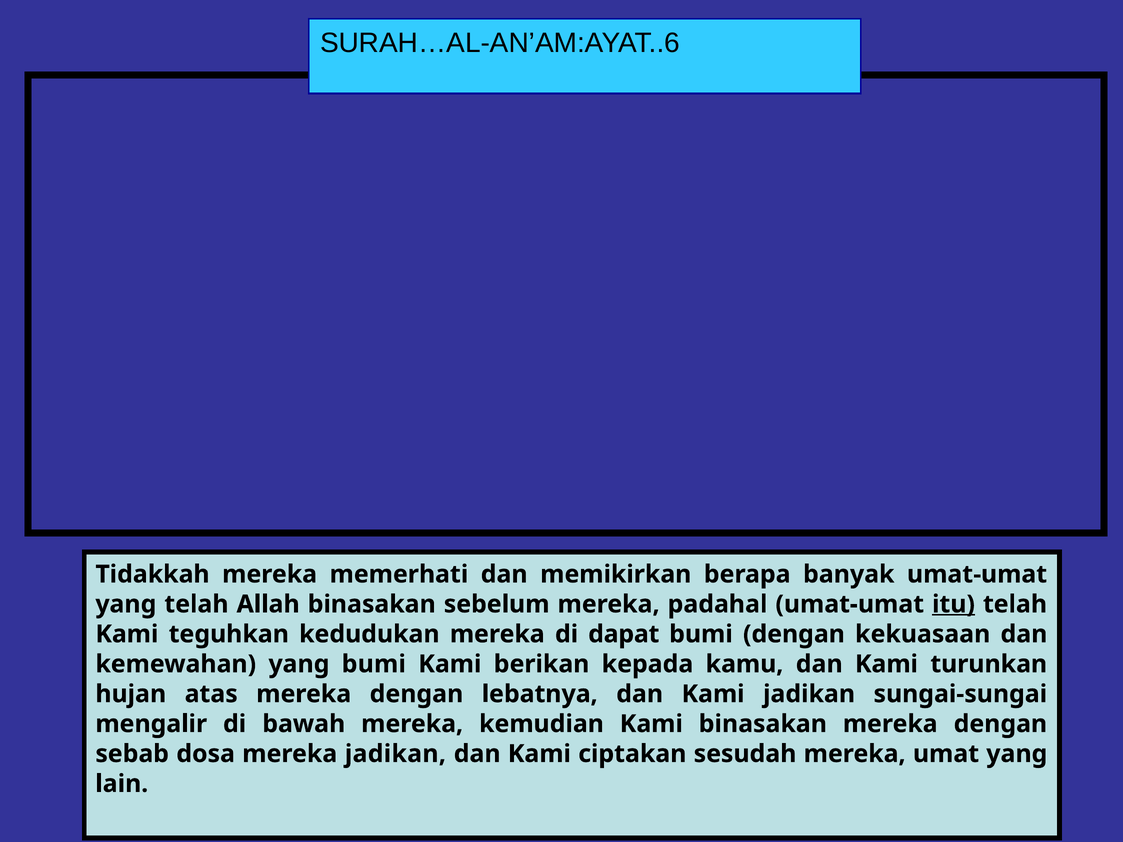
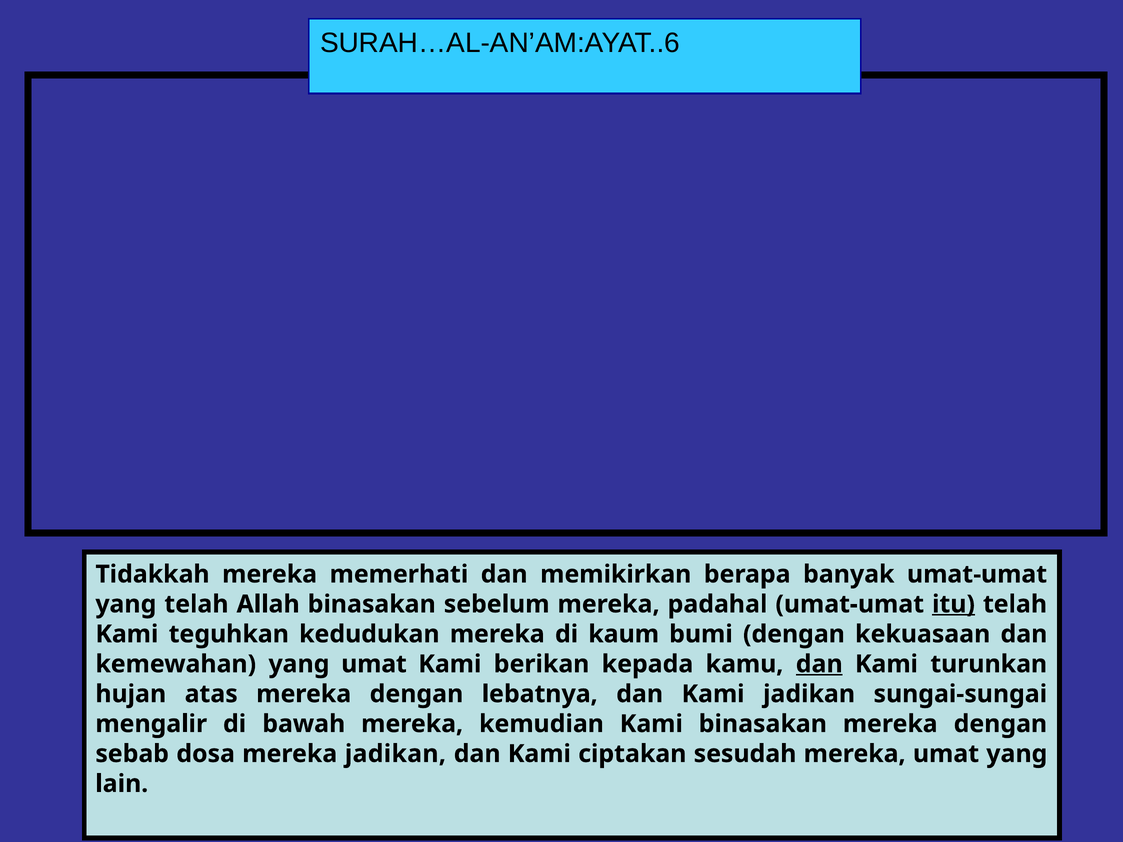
dapat: dapat -> kaum (624, 634)
yang bumi: bumi -> umat (374, 664)
dan underline: none -> present (819, 664)
